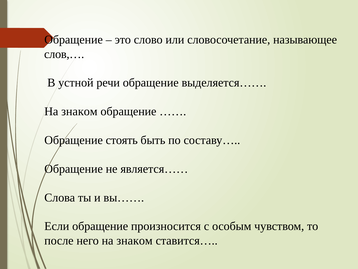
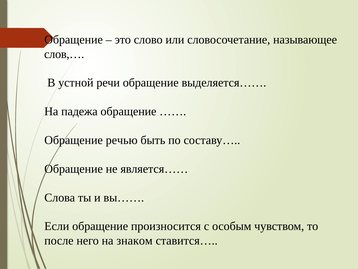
знаком: знаком -> падежа (79, 111)
стоять: стоять -> речью (122, 140)
